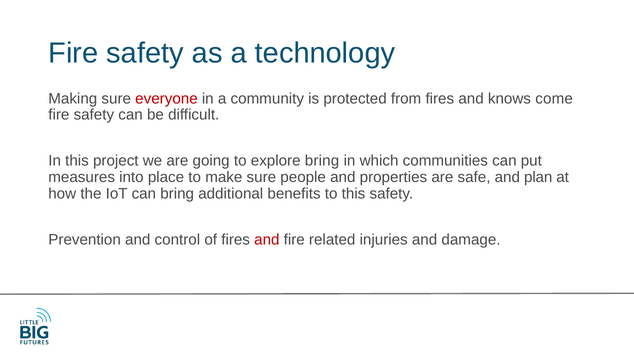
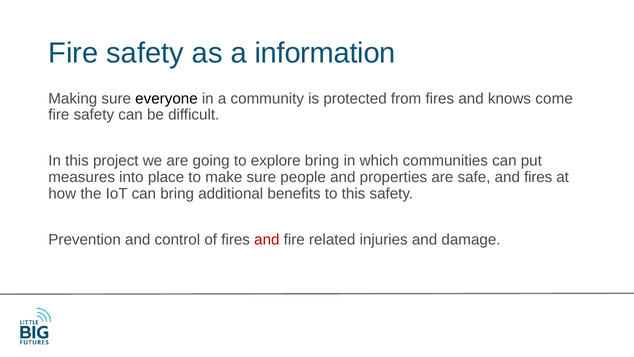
technology: technology -> information (325, 53)
everyone colour: red -> black (166, 98)
and plan: plan -> fires (538, 177)
